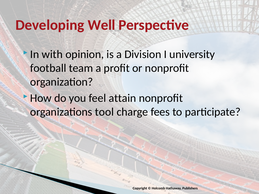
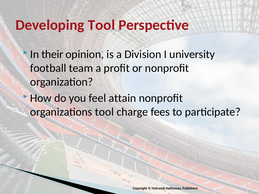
Developing Well: Well -> Tool (101, 25)
with: with -> their (52, 54)
